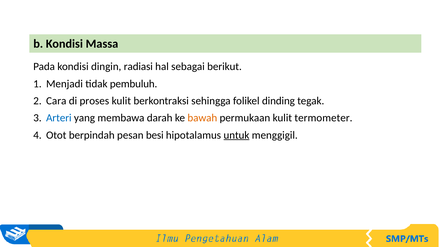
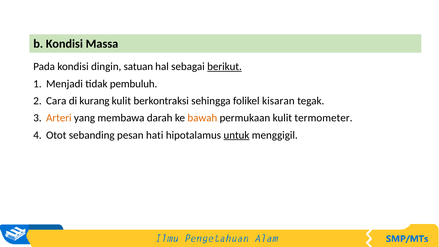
radiasi: radiasi -> satuan (138, 67)
berikut underline: none -> present (225, 67)
proses: proses -> kurang (94, 101)
dinding: dinding -> kisaran (278, 101)
Arteri colour: blue -> orange (59, 118)
berpindah: berpindah -> sebanding (92, 135)
besi: besi -> hati (155, 135)
